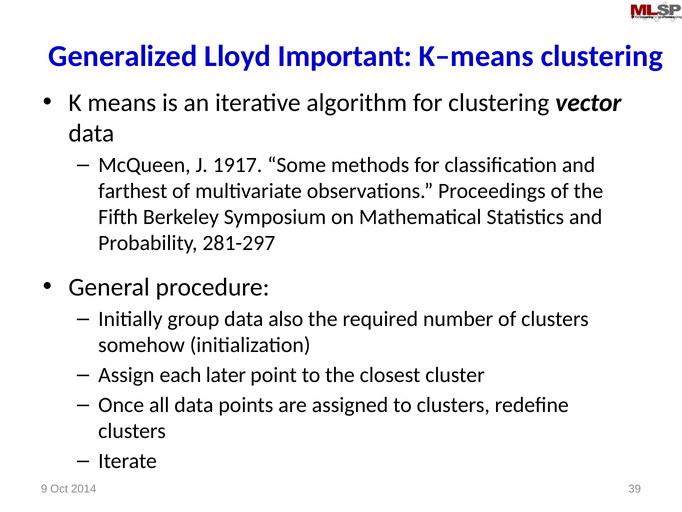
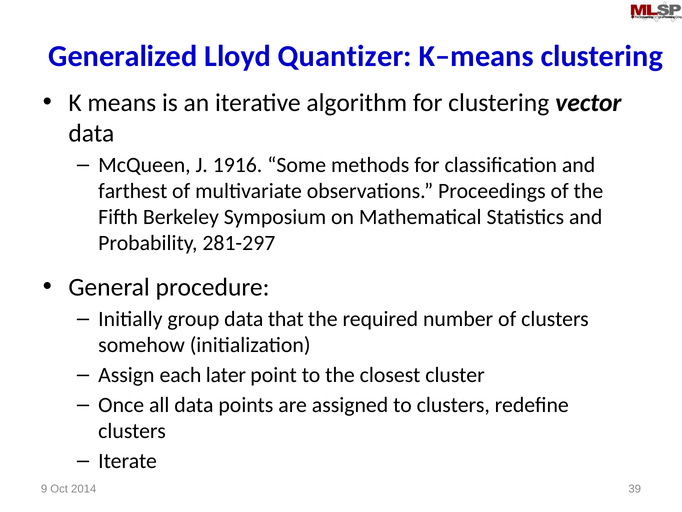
Important: Important -> Quantizer (345, 56)
1917: 1917 -> 1916 (238, 165)
also: also -> that (286, 319)
